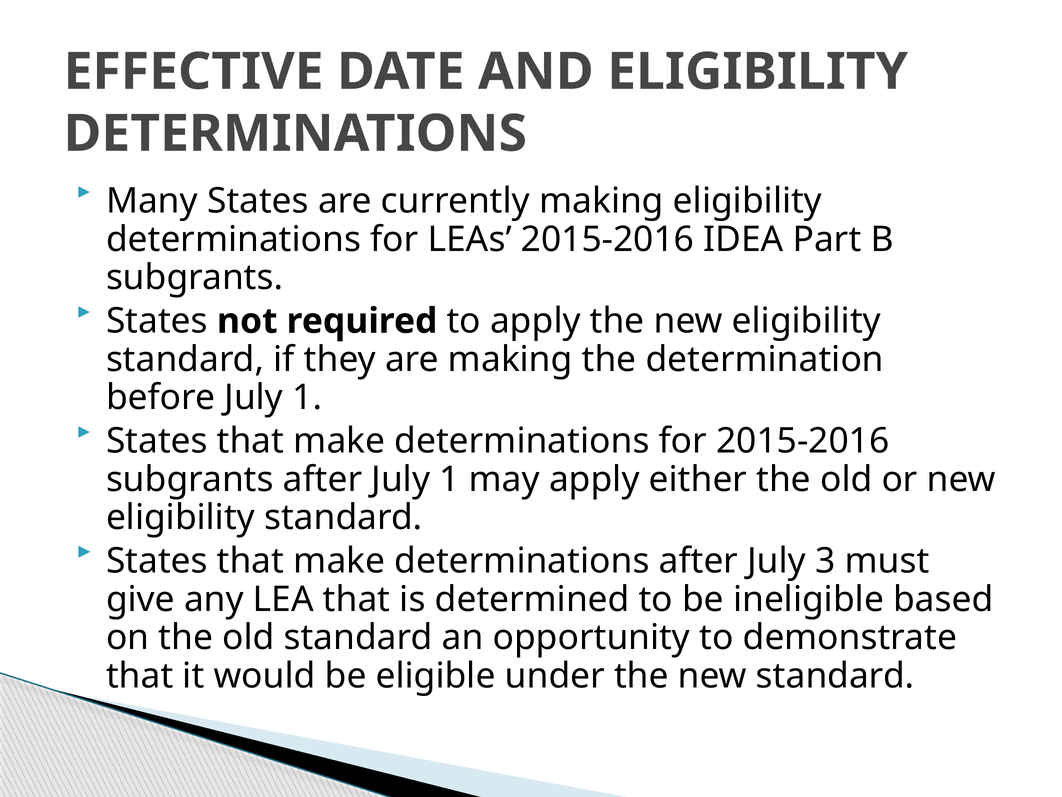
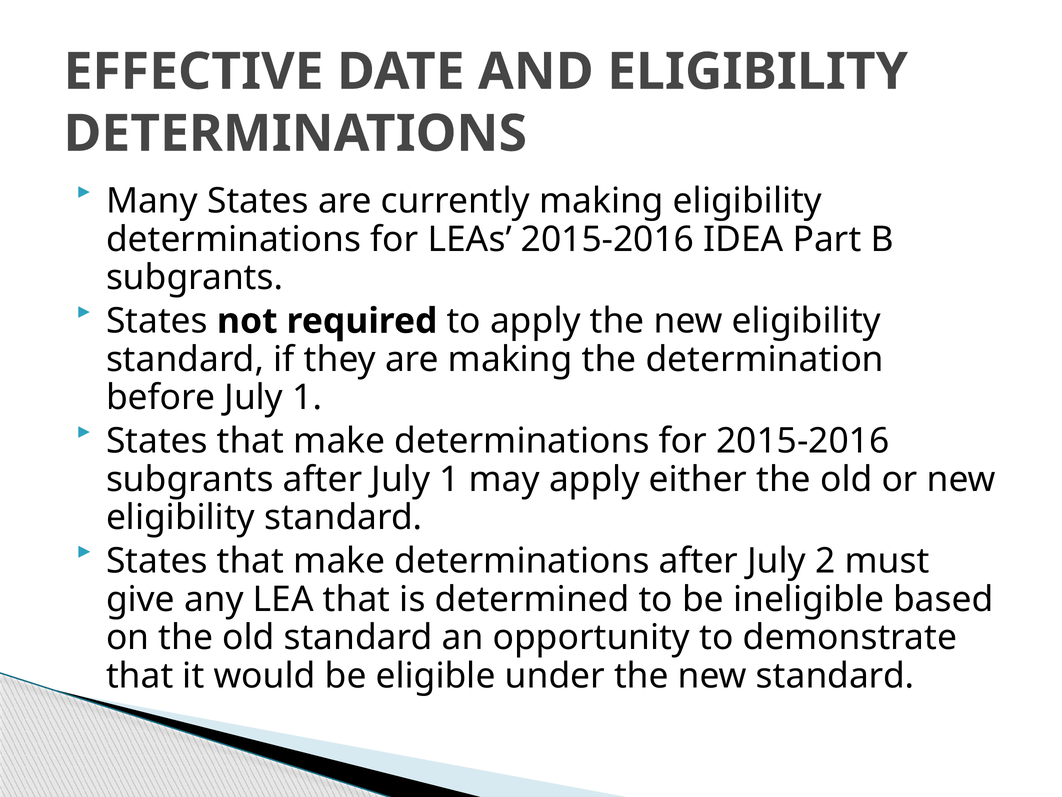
3: 3 -> 2 (825, 561)
